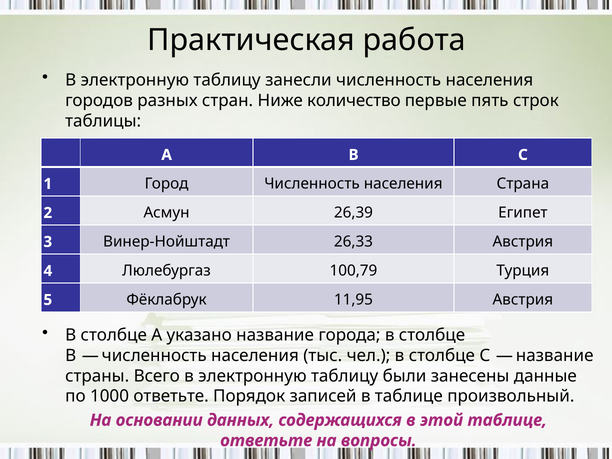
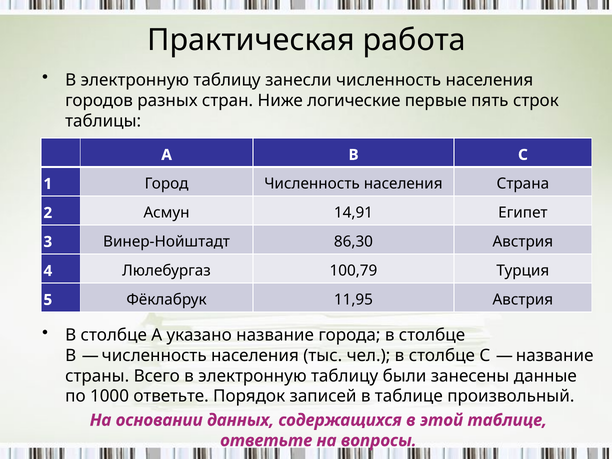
количество: количество -> логические (354, 100)
26,39: 26,39 -> 14,91 (353, 213)
26,33: 26,33 -> 86,30 (353, 242)
